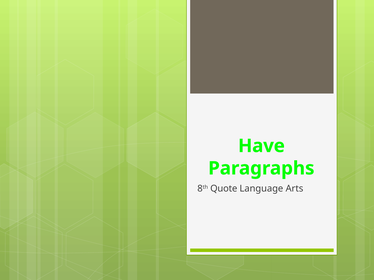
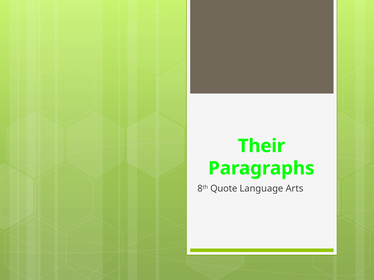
Have: Have -> Their (261, 146)
